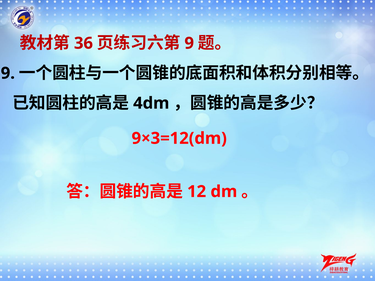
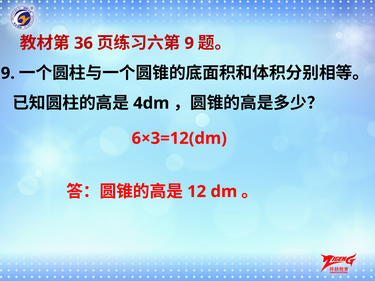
9×3=12(dm: 9×3=12(dm -> 6×3=12(dm (179, 138)
